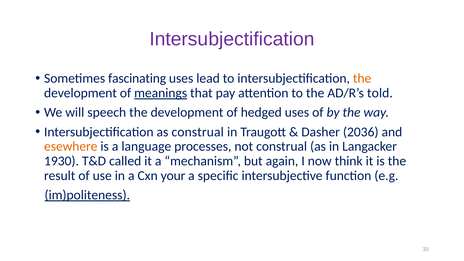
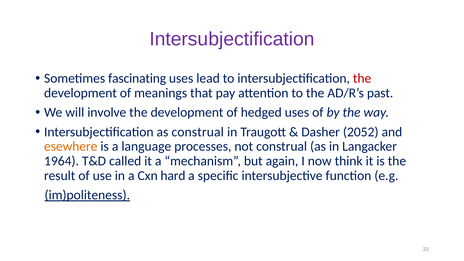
the colour: orange -> red (362, 78)
meanings underline: present -> none (161, 93)
told: told -> past (380, 93)
speech: speech -> involve (107, 112)
2036: 2036 -> 2052 (361, 132)
1930: 1930 -> 1964 (62, 161)
your: your -> hard (173, 176)
